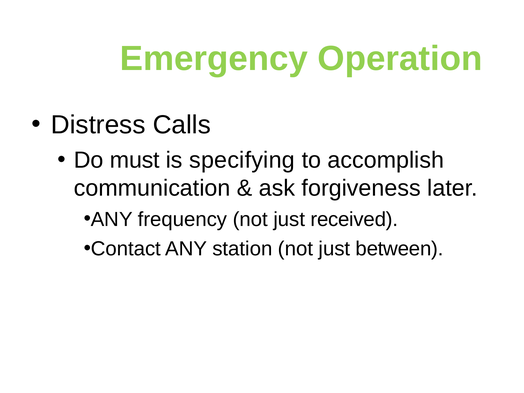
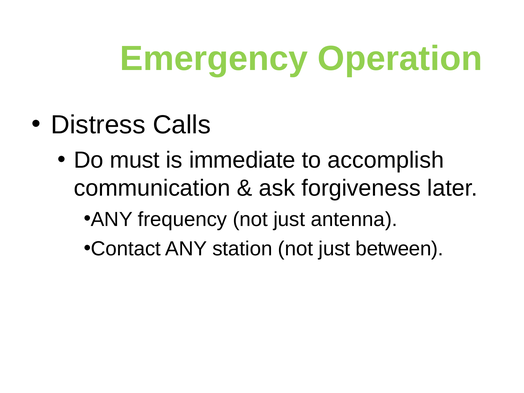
specifying: specifying -> immediate (242, 160)
received: received -> antenna (354, 219)
